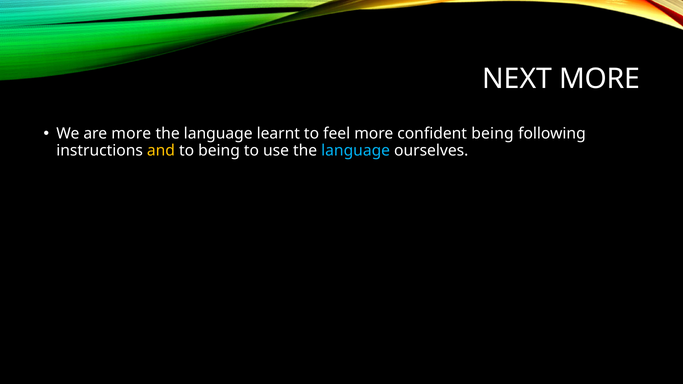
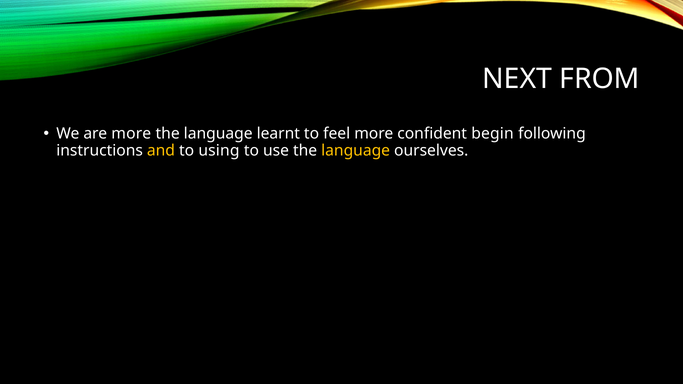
NEXT MORE: MORE -> FROM (599, 79)
confident being: being -> begin (493, 134)
to being: being -> using (219, 151)
language colour: light blue -> yellow (356, 151)
